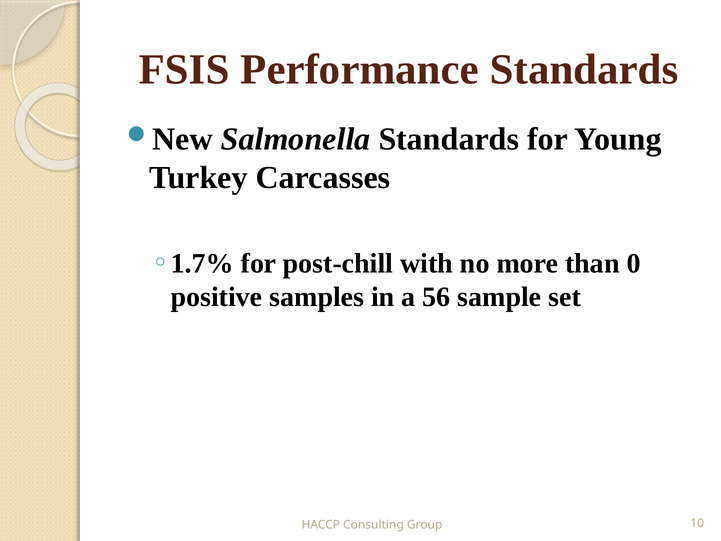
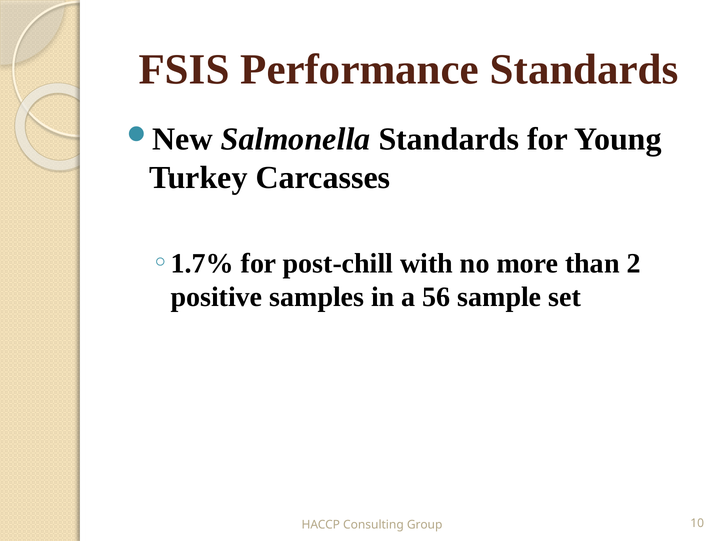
0: 0 -> 2 (634, 263)
